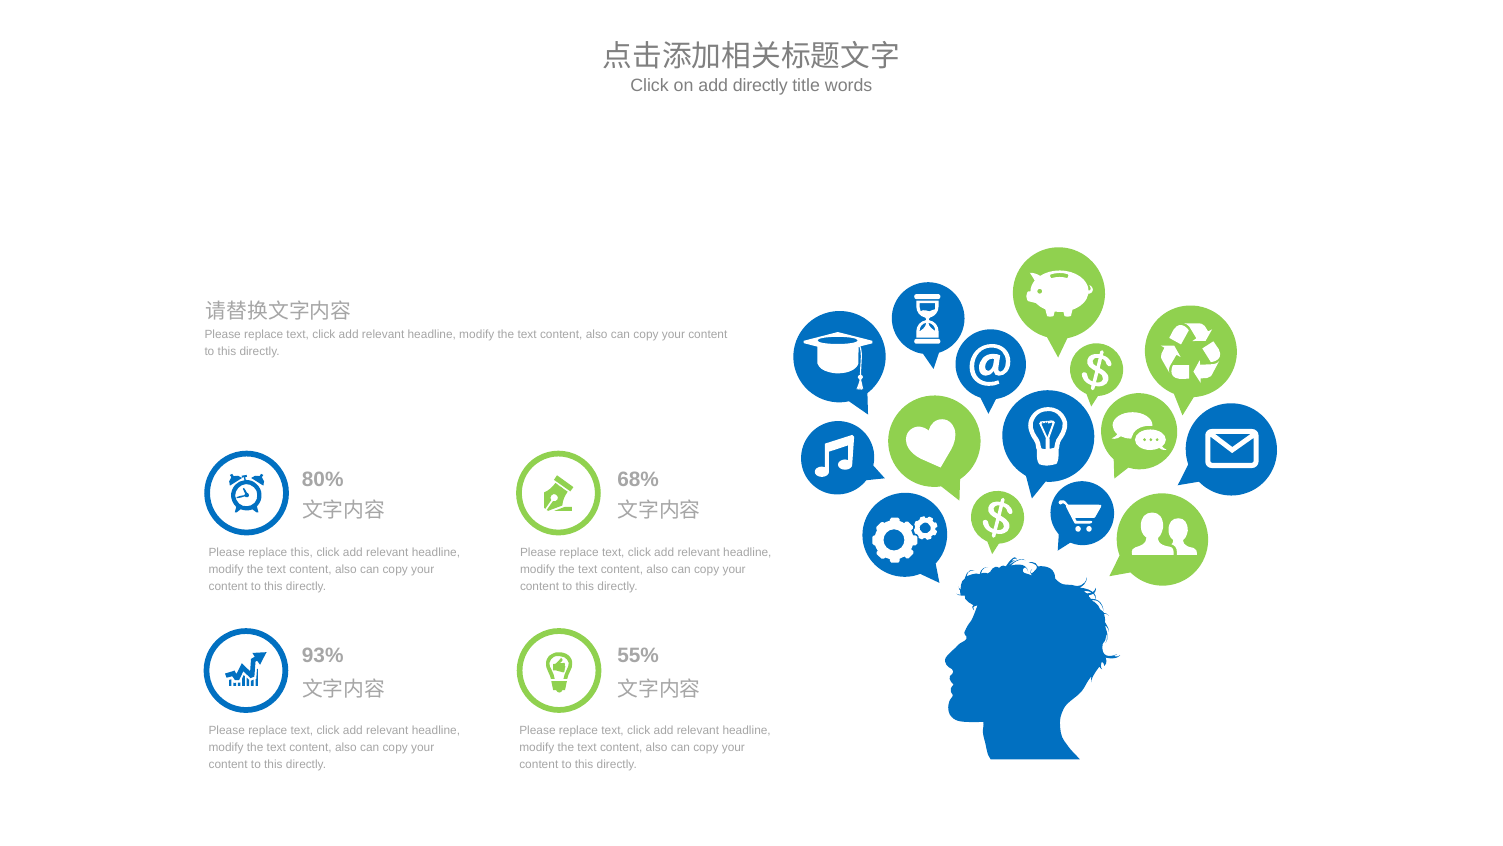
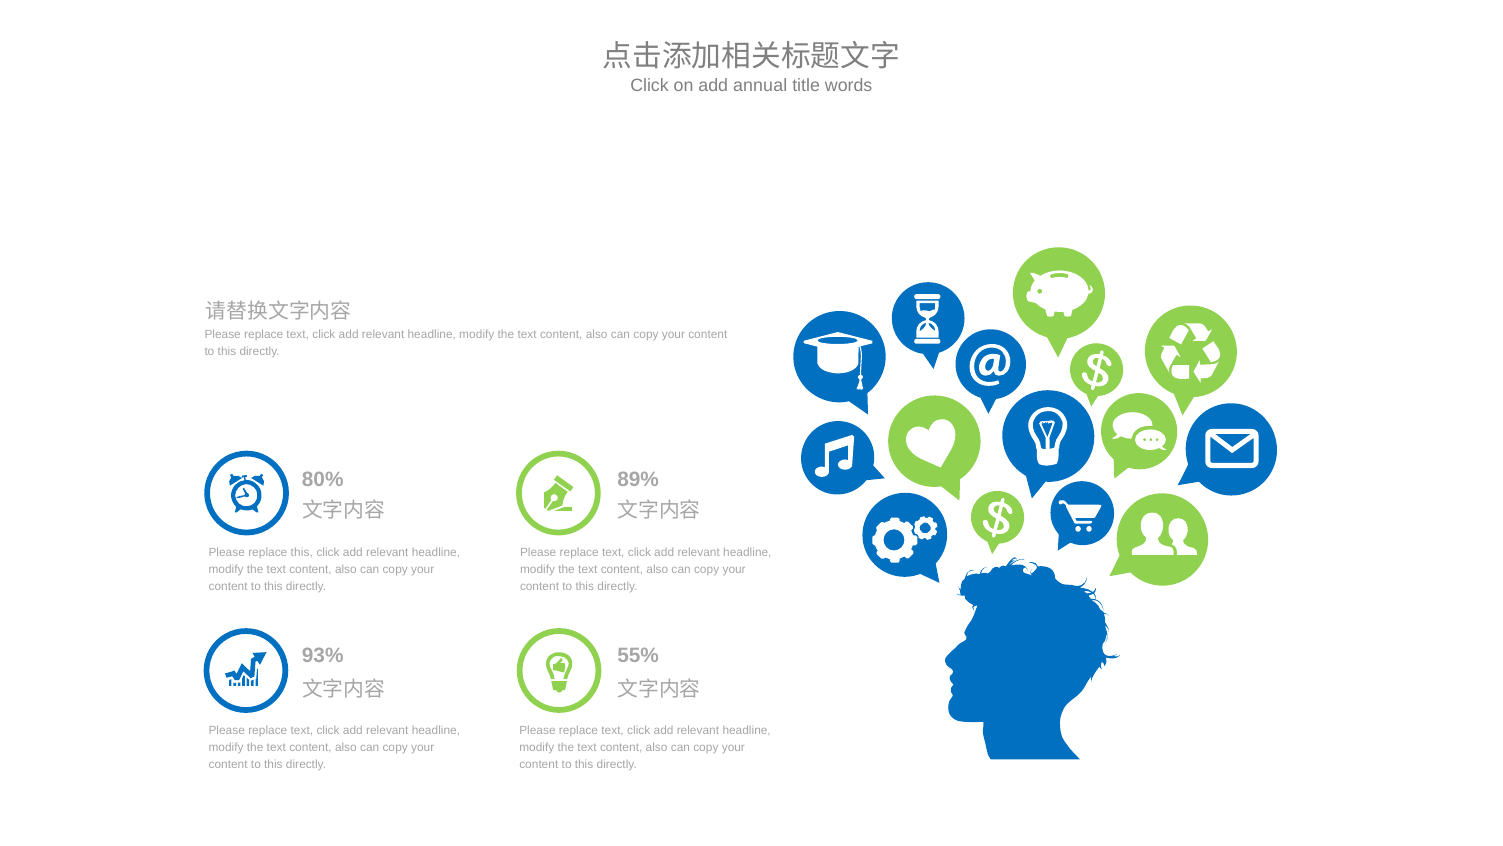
add directly: directly -> annual (760, 86)
68%: 68% -> 89% (638, 479)
